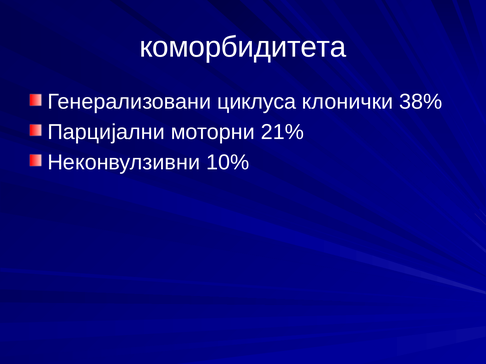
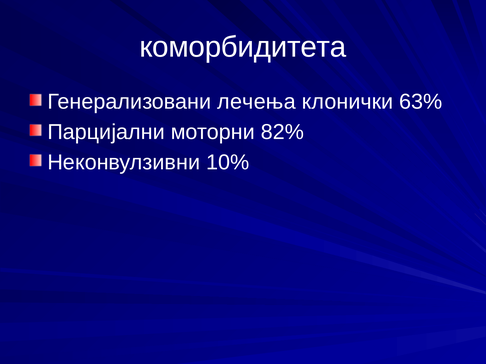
циклуса: циклуса -> лечења (257, 102)
38%: 38% -> 63% (421, 102)
21%: 21% -> 82% (282, 132)
